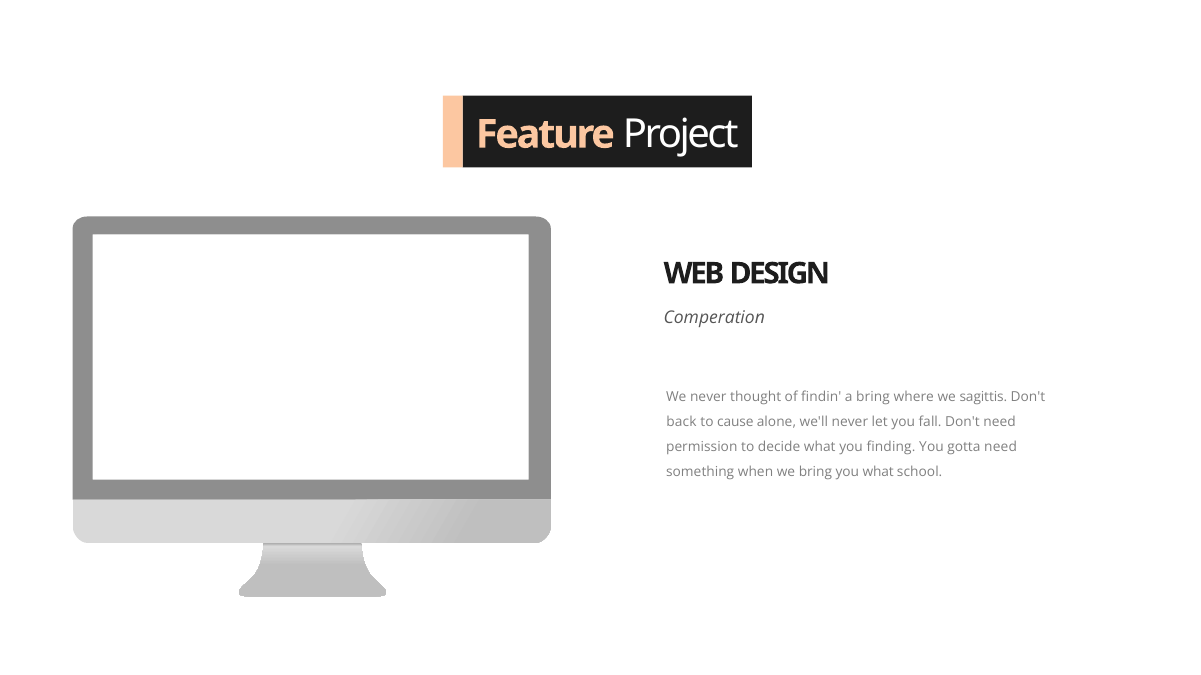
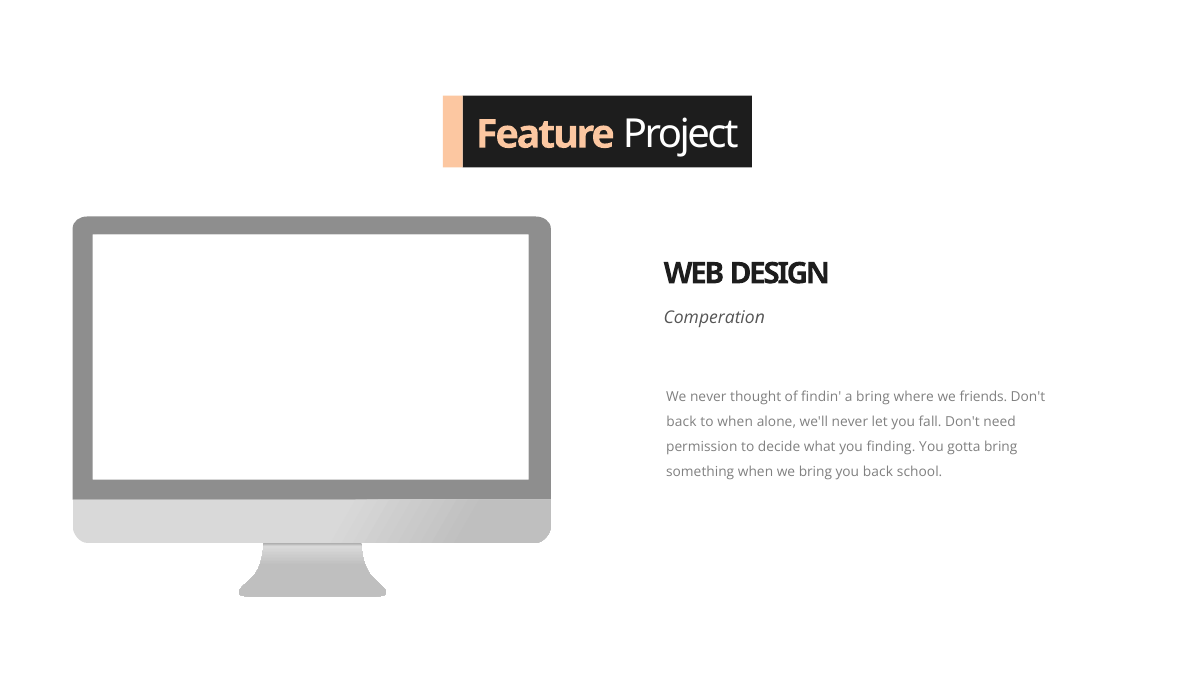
sagittis: sagittis -> friends (983, 397)
to cause: cause -> when (735, 422)
gotta need: need -> bring (1001, 447)
you what: what -> back (878, 472)
